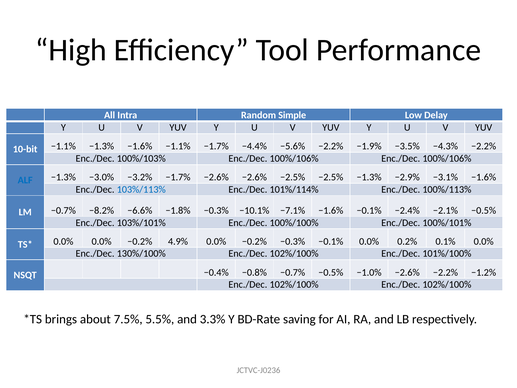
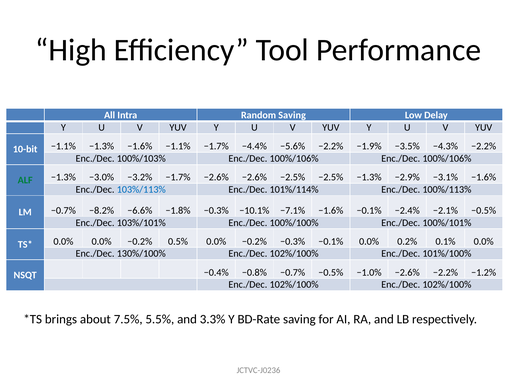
Random Simple: Simple -> Saving (292, 115)
ALF colour: blue -> green (25, 180)
4.9%: 4.9% -> 0.5% (178, 241)
